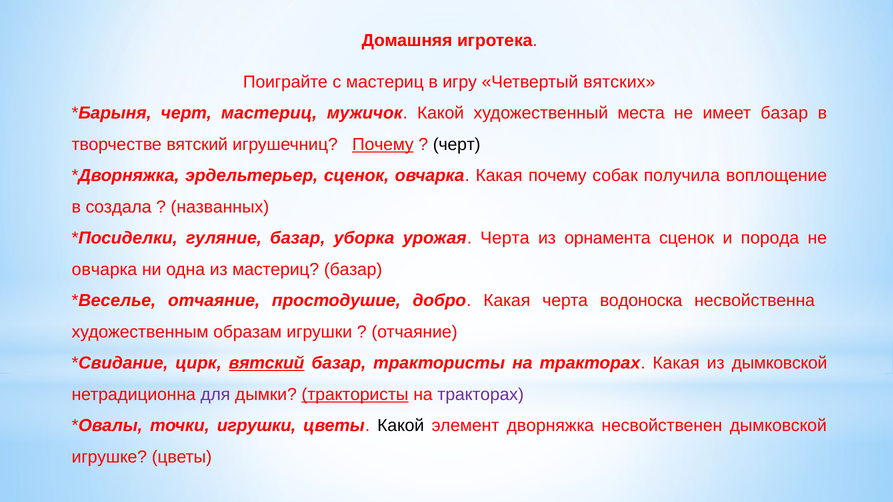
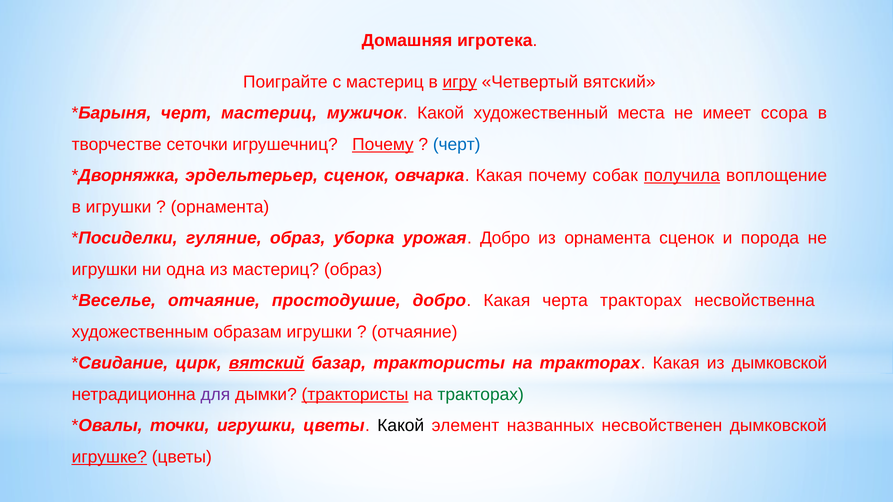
игру underline: none -> present (460, 82)
Четвертый вятских: вятских -> вятский (619, 82)
имеет базар: базар -> ссора (784, 113)
творчестве вятский: вятский -> сеточки (197, 145)
черт colour: black -> blue (457, 145)
получила underline: none -> present (682, 176)
в создала: создала -> игрушки (119, 207)
названных: названных -> орнамента (220, 207)
гуляние базар: базар -> образ (298, 238)
урожая Черта: Черта -> Добро (505, 238)
овчарка: овчарка -> игрушки (104, 270)
мастериц базар: базар -> образ (353, 270)
черта водоноска: водоноска -> тракторах (641, 301)
тракторах colour: purple -> green (481, 395)
дворняжка: дворняжка -> названных (550, 426)
игрушке underline: none -> present (109, 457)
